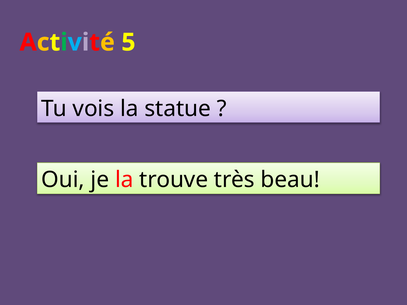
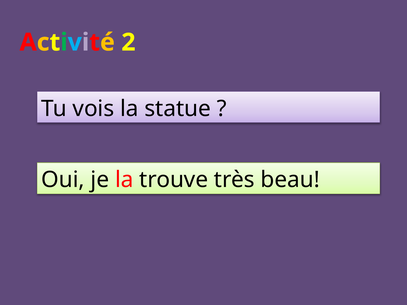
5: 5 -> 2 (128, 42)
